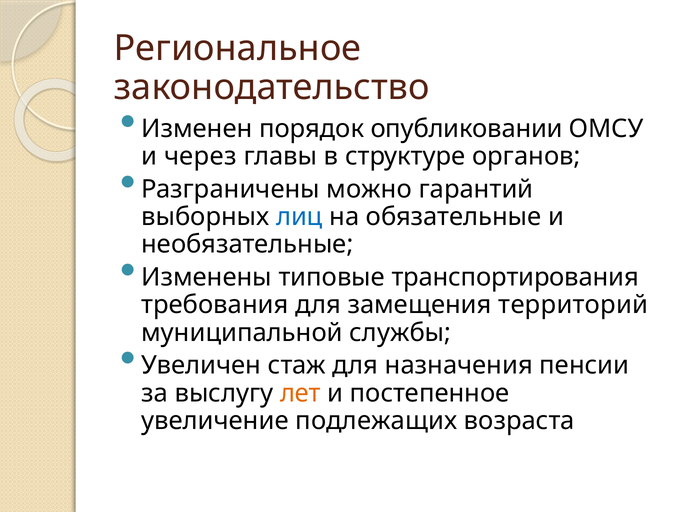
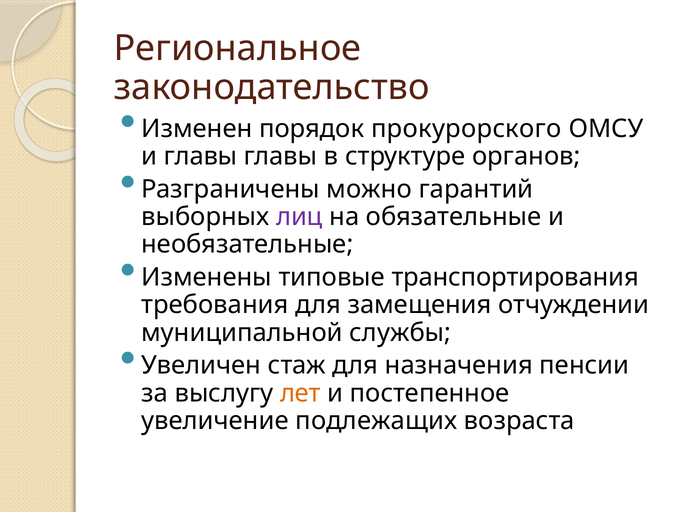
опубликовании: опубликовании -> прокурорского (466, 129)
и через: через -> главы (201, 156)
лиц colour: blue -> purple (299, 217)
территорий: территорий -> отчуждении (574, 305)
